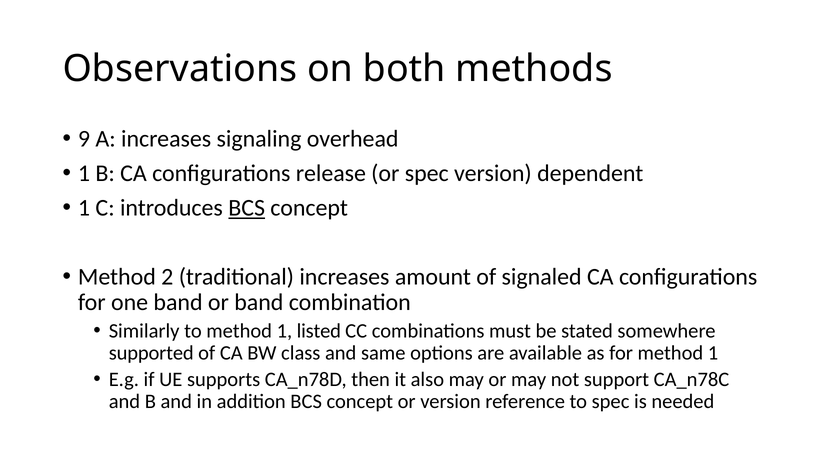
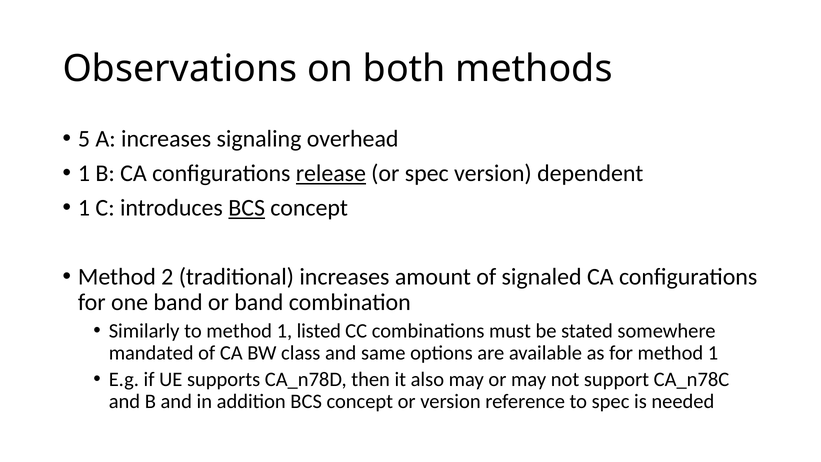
9: 9 -> 5 (84, 139)
release underline: none -> present (331, 173)
supported: supported -> mandated (151, 353)
